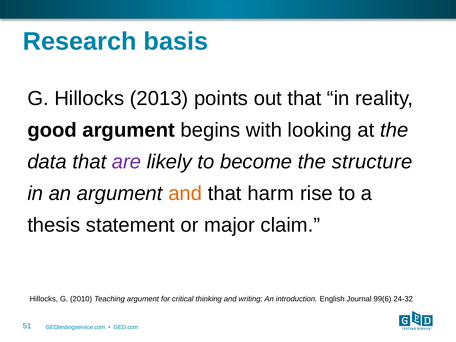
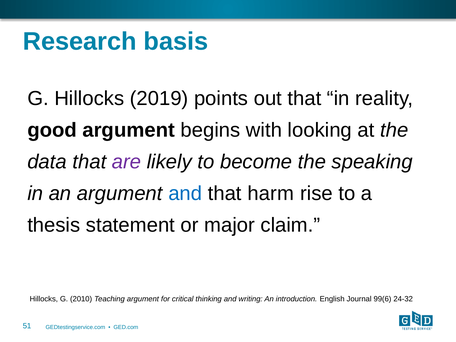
2013: 2013 -> 2019 (159, 98)
structure: structure -> speaking (372, 162)
and colour: orange -> blue (185, 193)
